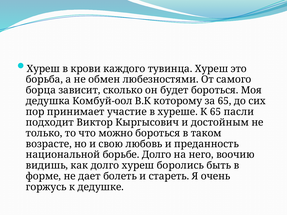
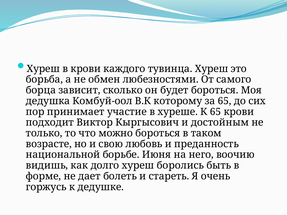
65 пасли: пасли -> крови (239, 112)
борьбе Долго: Долго -> Июня (157, 155)
